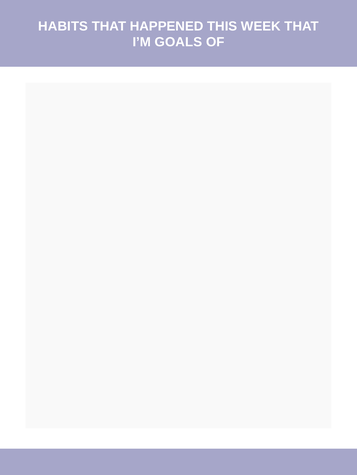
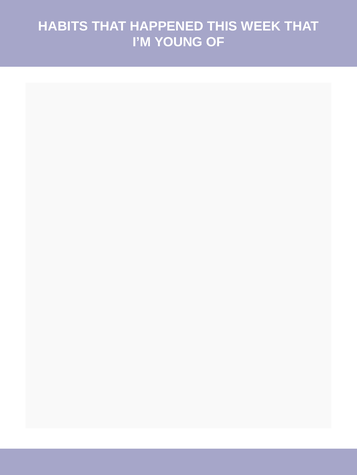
GOALS: GOALS -> YOUNG (179, 42)
